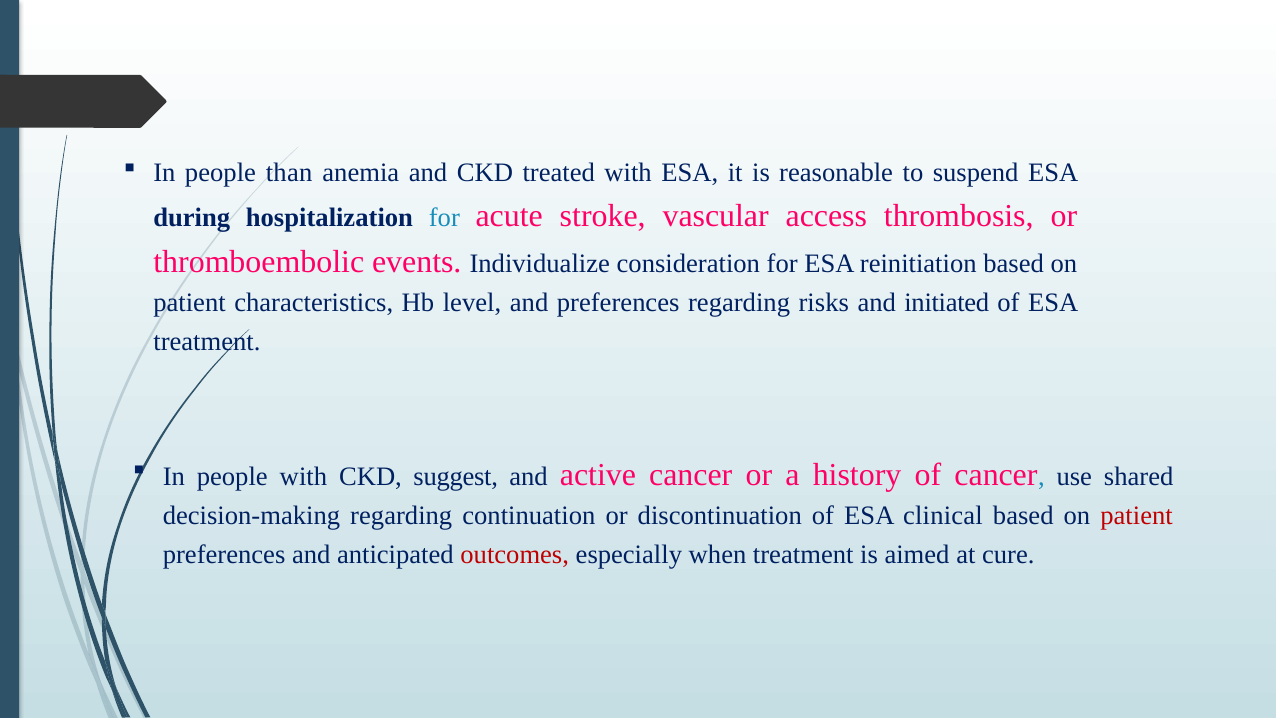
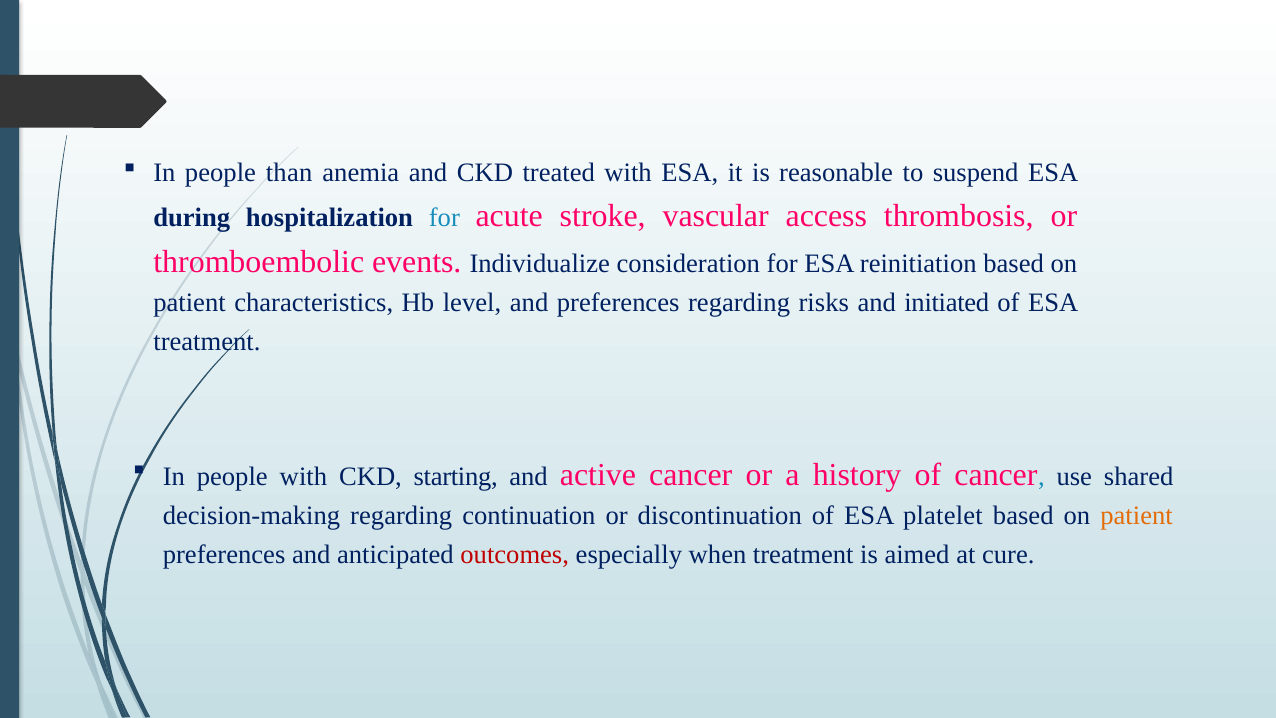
suggest: suggest -> starting (456, 476)
clinical: clinical -> platelet (943, 516)
patient colour: red -> orange (1137, 516)
